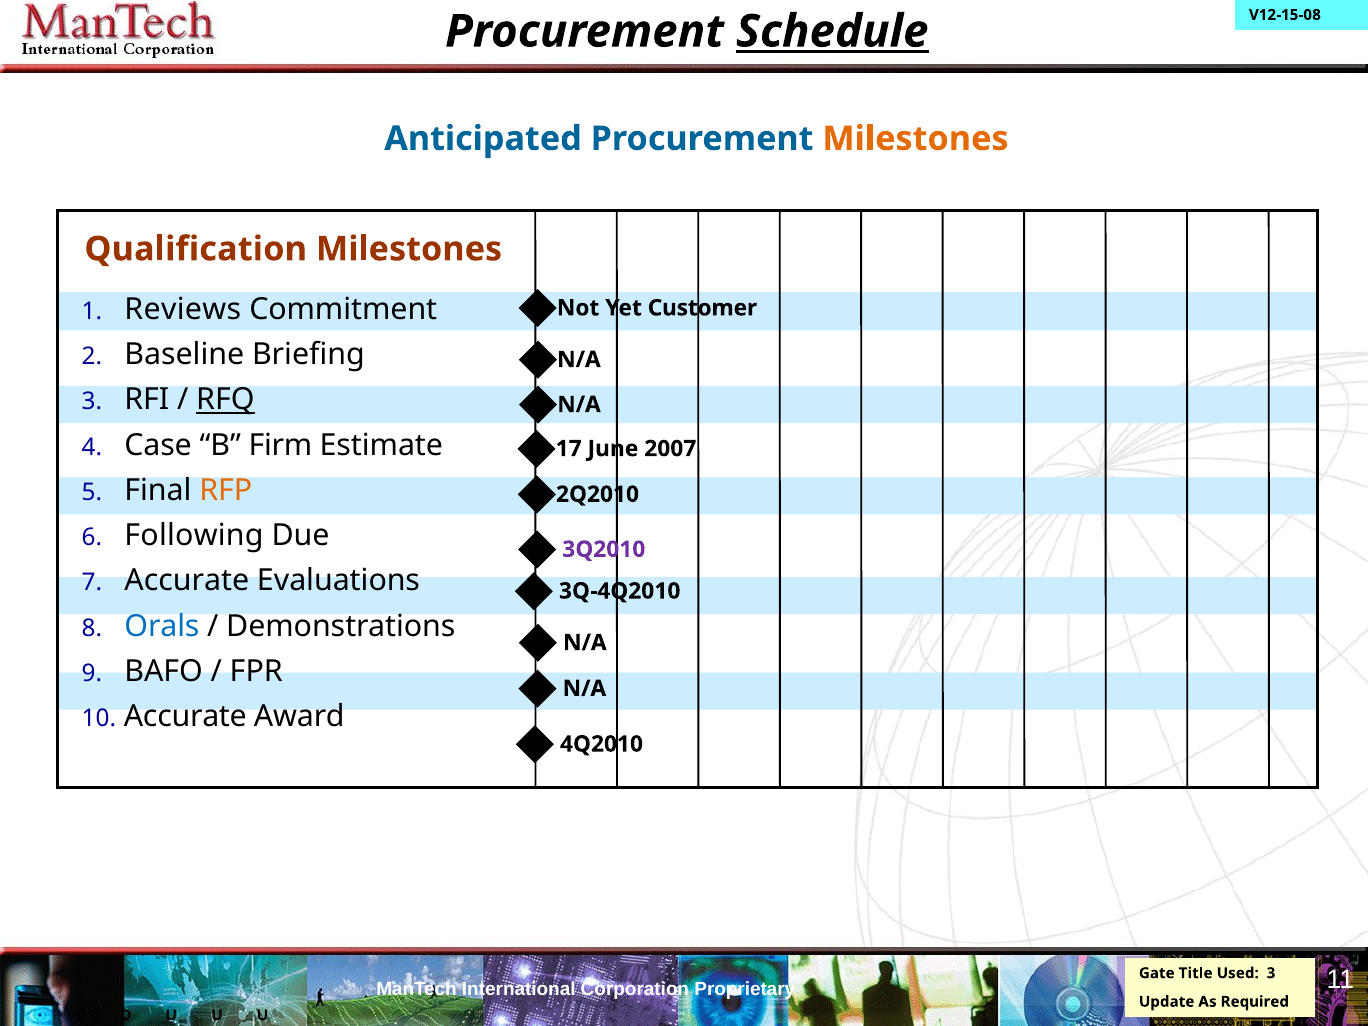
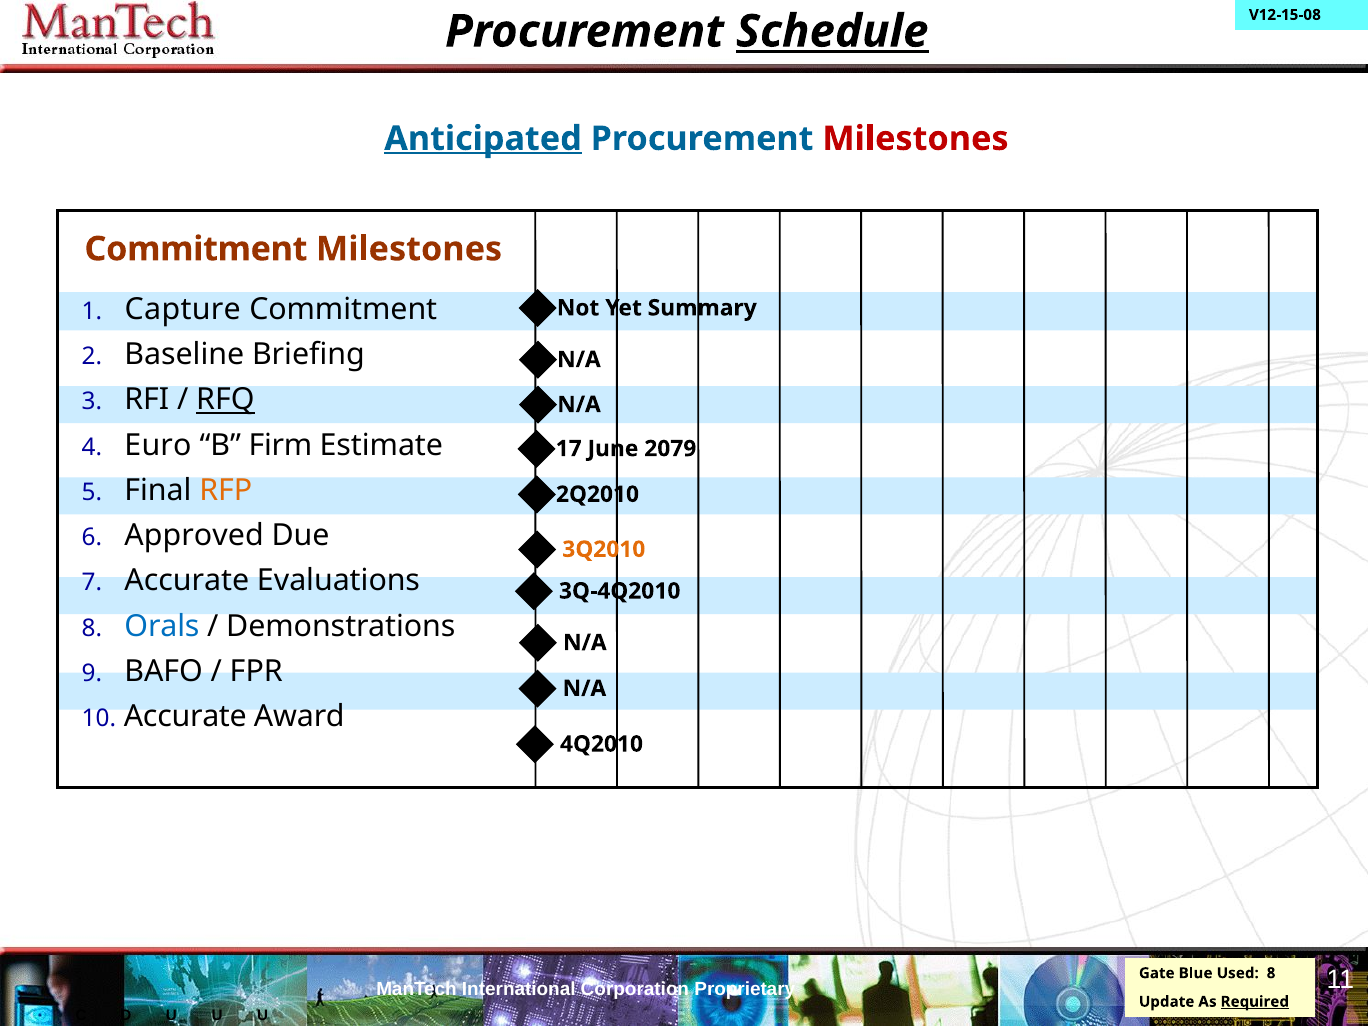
Anticipated underline: none -> present (483, 139)
Milestones colour: orange -> red (915, 139)
Qualification: Qualification -> Commitment (196, 249)
Customer: Customer -> Summary (702, 308)
Reviews: Reviews -> Capture (183, 309)
Case: Case -> Euro (158, 445)
2007: 2007 -> 2079 (670, 449)
Following: Following -> Approved (194, 536)
3Q2010 colour: purple -> orange (604, 549)
Title: Title -> Blue (1196, 973)
Used 3: 3 -> 8 (1271, 973)
Required underline: none -> present (1255, 1002)
